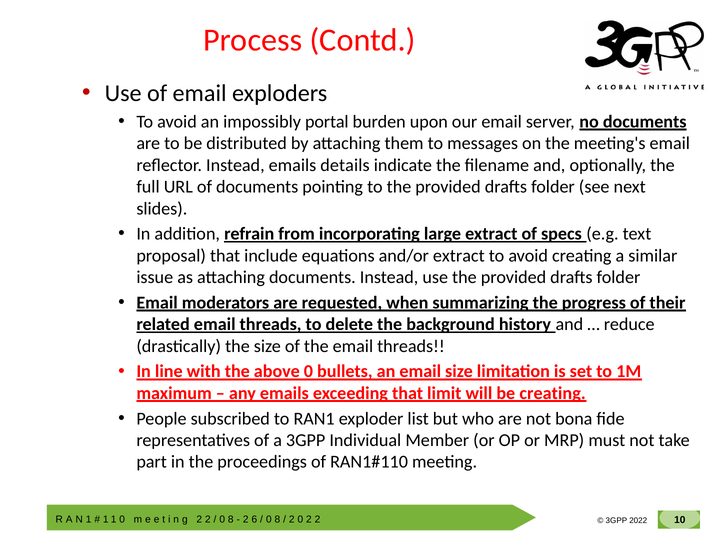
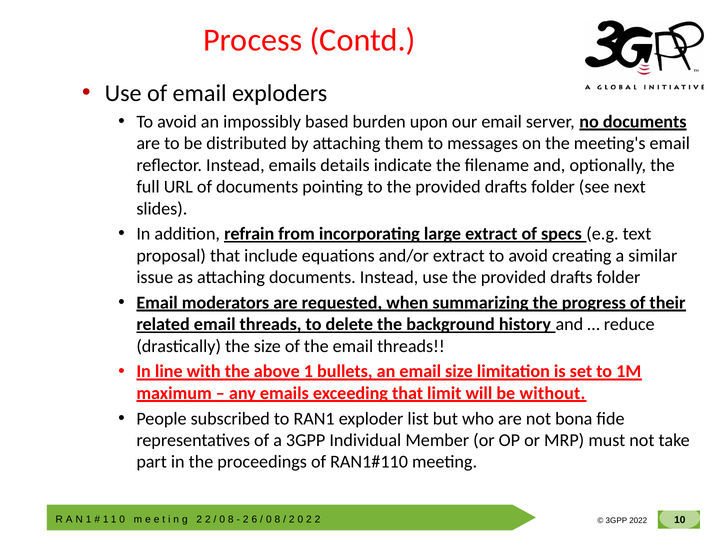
portal: portal -> based (327, 122)
above 0: 0 -> 1 (308, 372)
be creating: creating -> without (553, 394)
